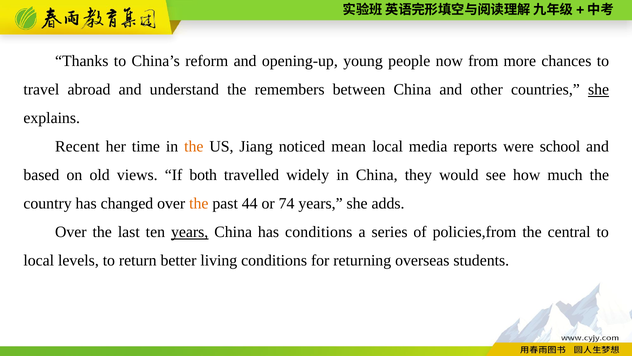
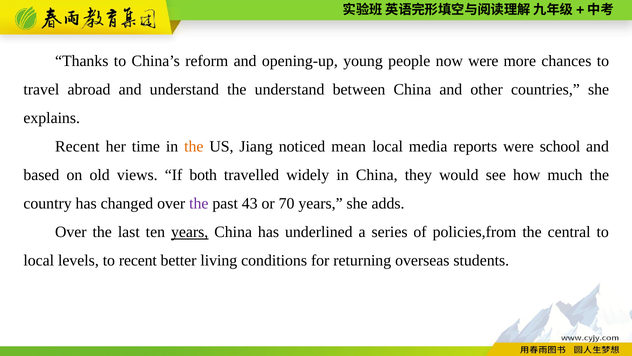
now from: from -> were (483, 61)
the remembers: remembers -> understand (290, 90)
she underline: present -> none (599, 90)
the colour: orange -> purple (199, 203)
44: 44 -> 43 (250, 203)
74: 74 -> 70 (287, 203)
has conditions: conditions -> underlined (319, 232)
to return: return -> recent (138, 260)
